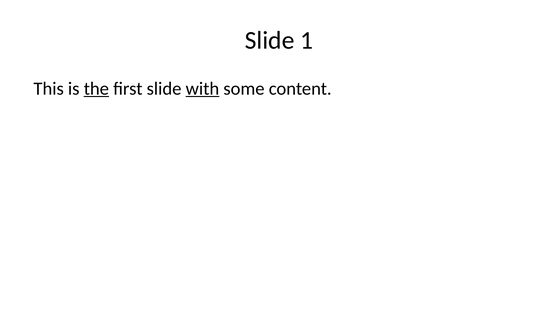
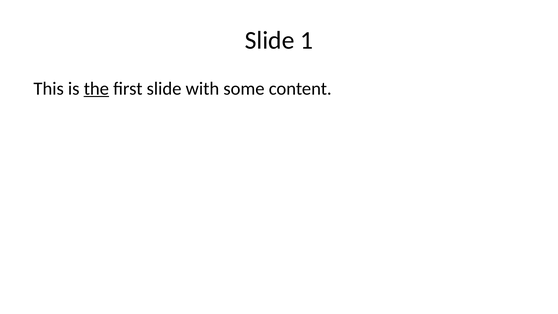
with underline: present -> none (202, 89)
